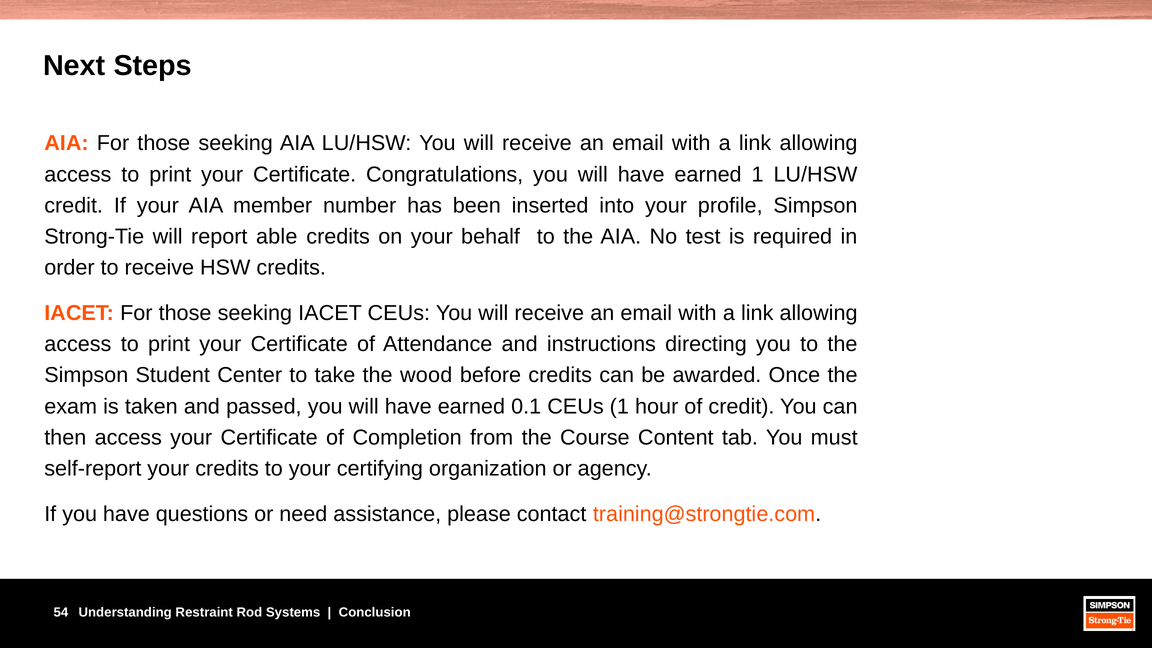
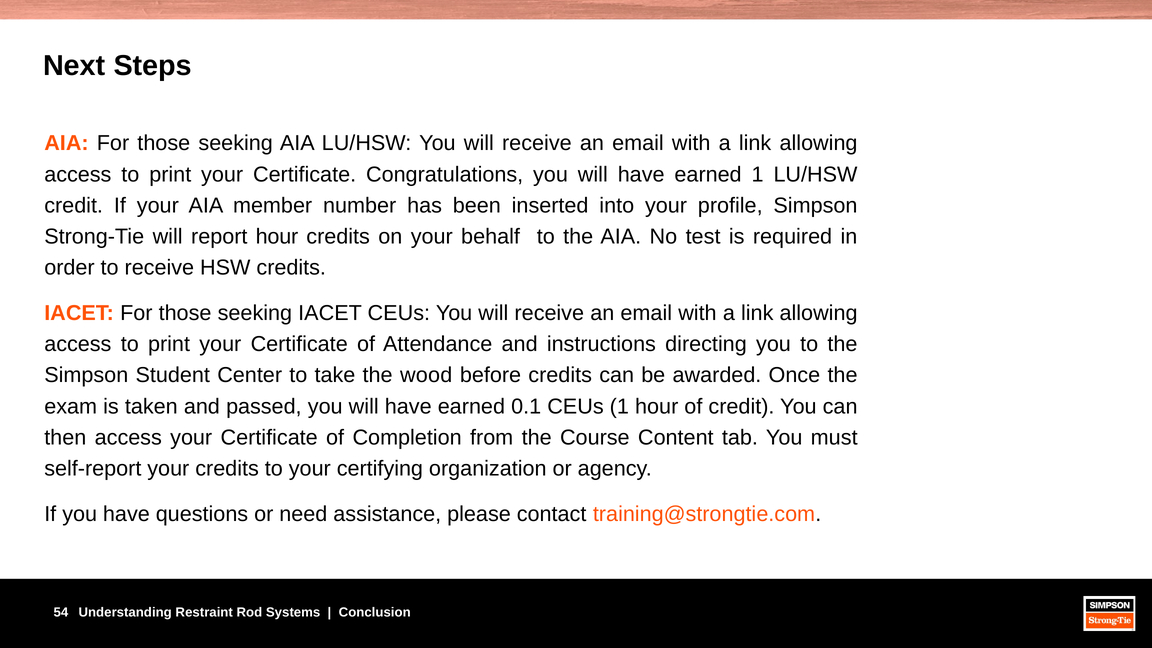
report able: able -> hour (277, 237)
